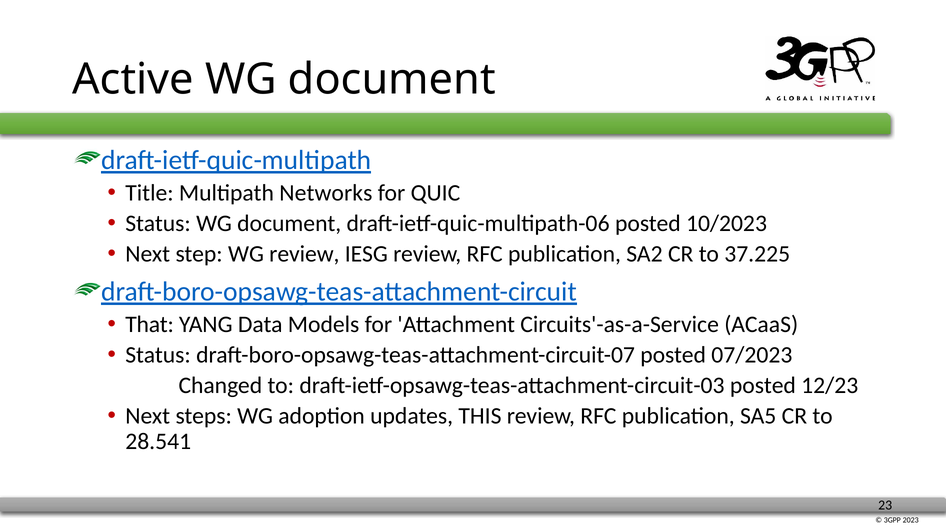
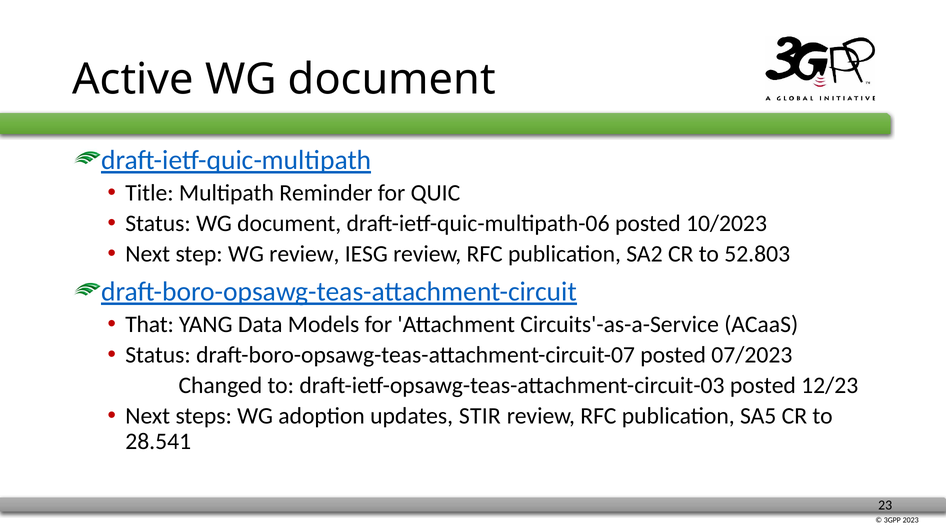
Networks: Networks -> Reminder (326, 193)
37.225: 37.225 -> 52.803 (757, 254)
THIS: THIS -> STIR (480, 416)
